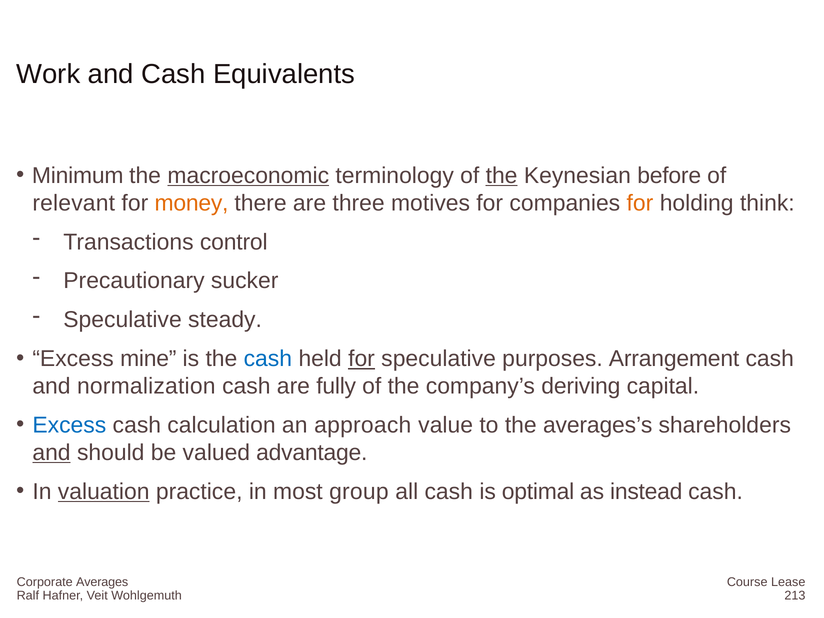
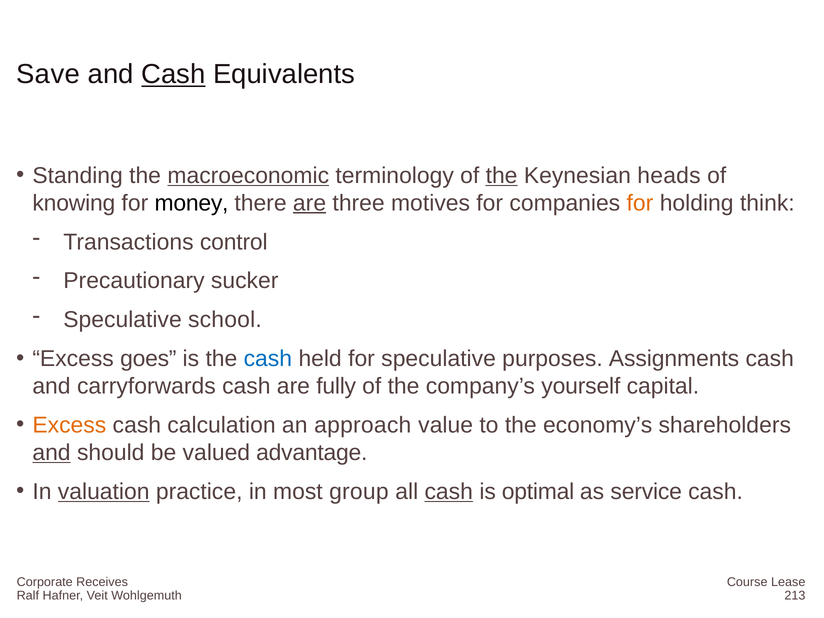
Work: Work -> Save (48, 74)
Cash underline: none -> present (173, 74)
Minimum: Minimum -> Standing (78, 176)
before: before -> heads (669, 176)
relevant: relevant -> knowing (74, 203)
money colour: orange -> black (191, 203)
are underline: none -> present (310, 203)
steady: steady -> school (225, 320)
mine: mine -> goes (148, 359)
for underline: present -> none (362, 359)
Arrangement: Arrangement -> Assignments (674, 359)
normalization: normalization -> carryforwards (146, 386)
deriving: deriving -> yourself (581, 386)
Excess colour: blue -> orange (69, 425)
averages’s: averages’s -> economy’s (598, 425)
cash underline: none -> present (449, 492)
instead: instead -> service (646, 492)
Averages: Averages -> Receives (102, 582)
